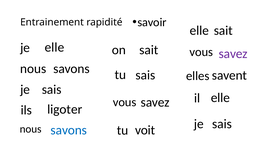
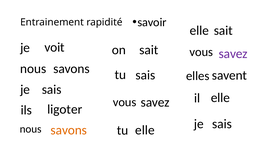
elle: elle -> voit (55, 47)
savons colour: blue -> orange (69, 130)
voit: voit -> elle (145, 130)
